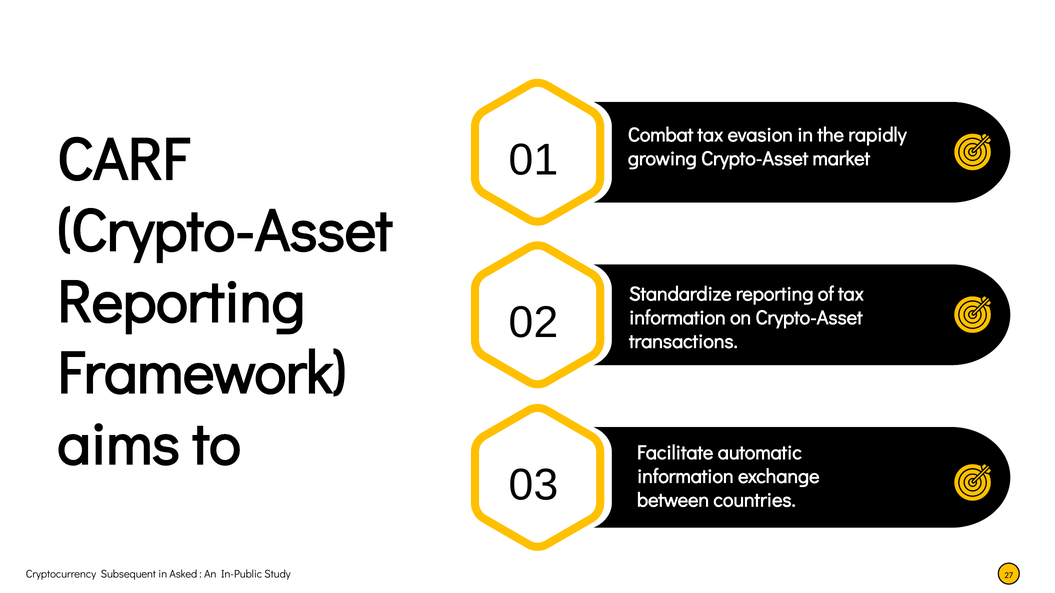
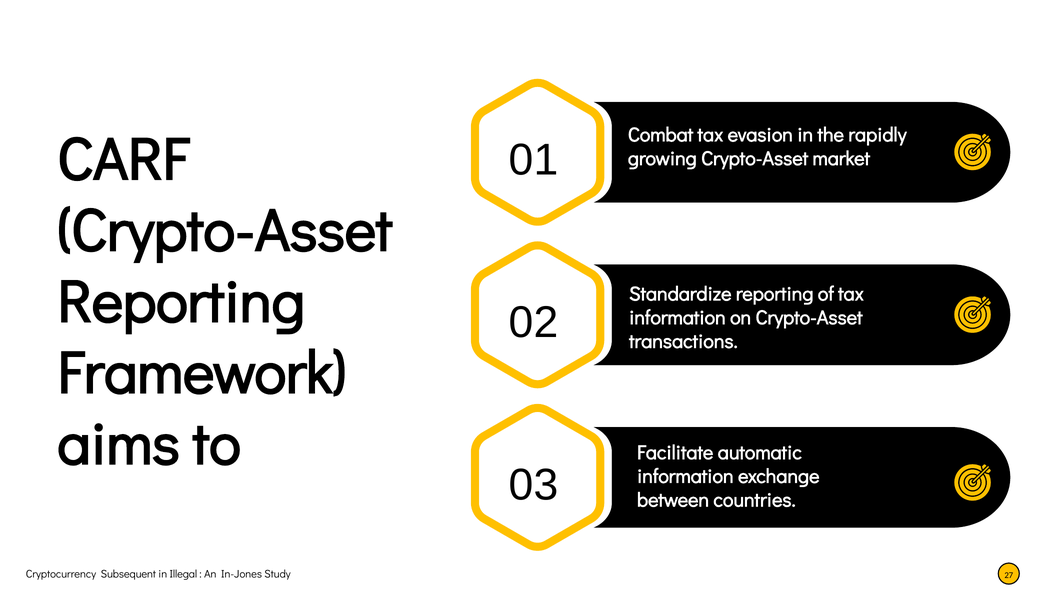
Asked: Asked -> Illegal (183, 575)
In-Public: In-Public -> In-Jones (242, 575)
